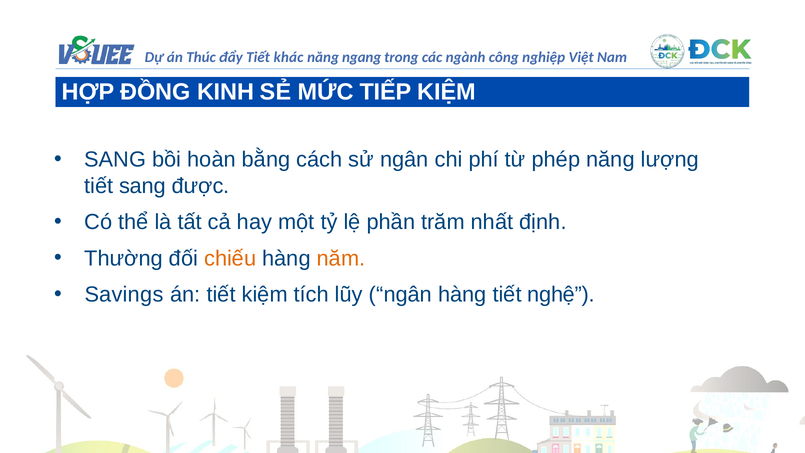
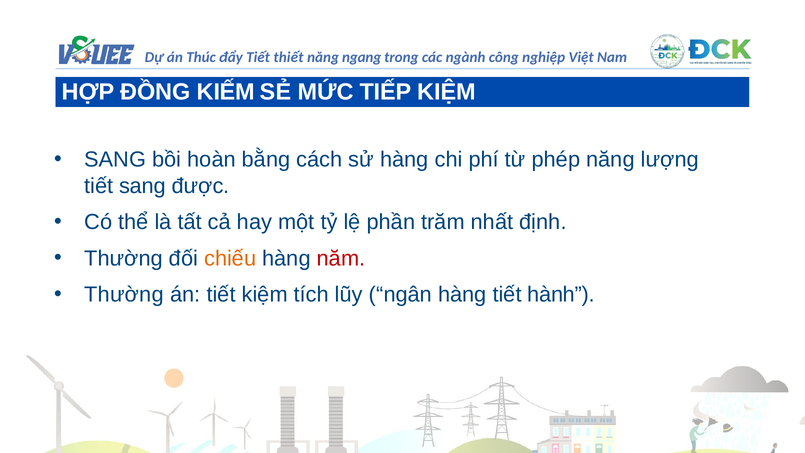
khác: khác -> thiết (288, 57)
KINH: KINH -> KIẾM (226, 92)
sử ngân: ngân -> hàng (404, 160)
năm colour: orange -> red (341, 258)
Savings: Savings -> Thường (124, 294)
nghệ: nghệ -> hành (561, 294)
